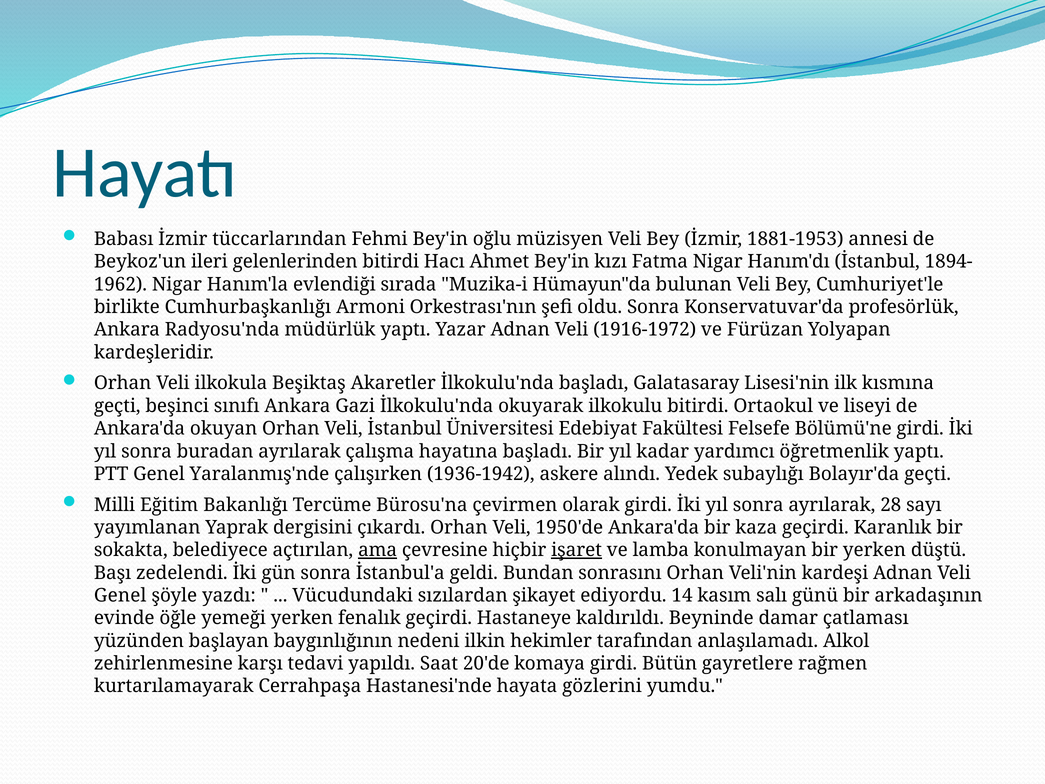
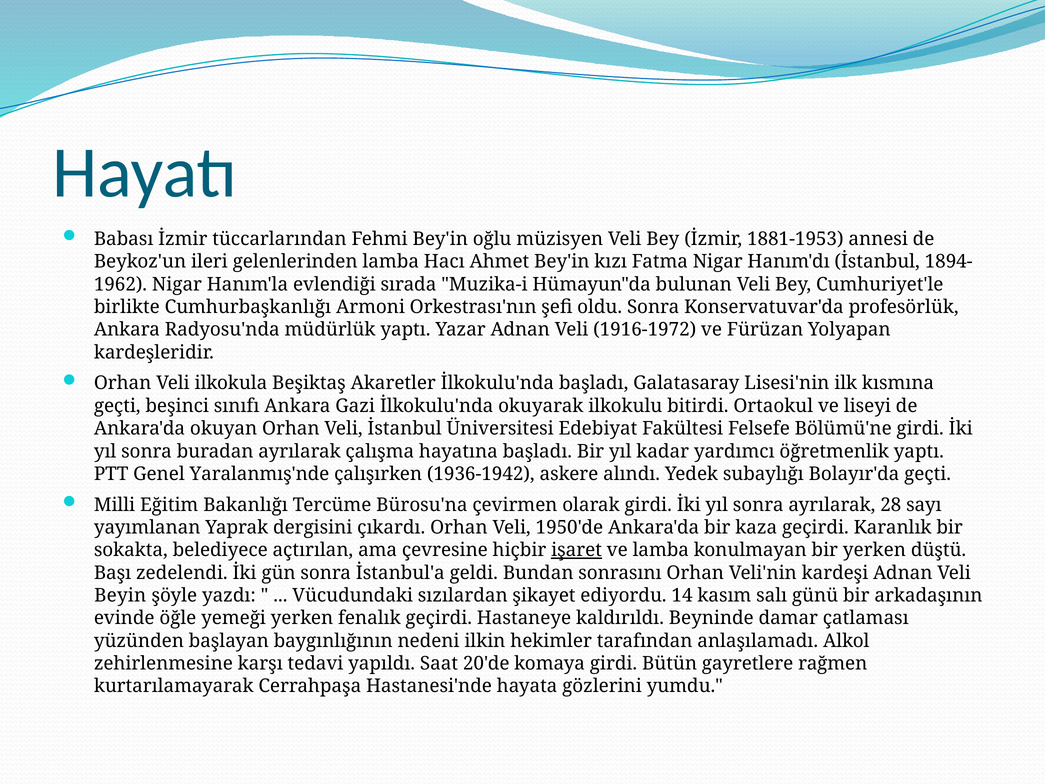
gelenlerinden bitirdi: bitirdi -> lamba (391, 262)
ama underline: present -> none (378, 550)
Genel: Genel -> Beyin (120, 595)
